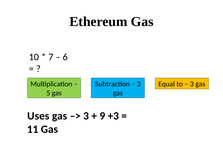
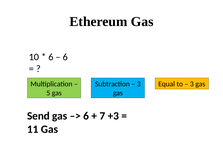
7: 7 -> 6 (51, 57)
Uses: Uses -> Send (38, 116)
3: 3 -> 6 (86, 116)
9: 9 -> 7 (102, 116)
